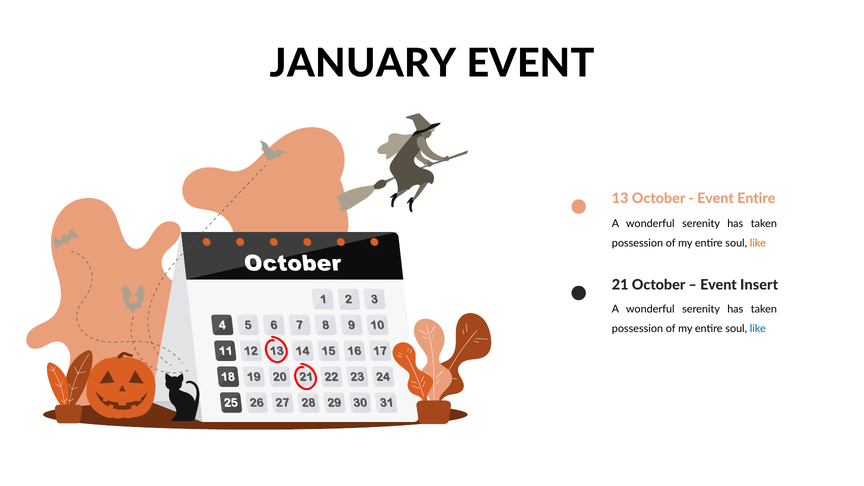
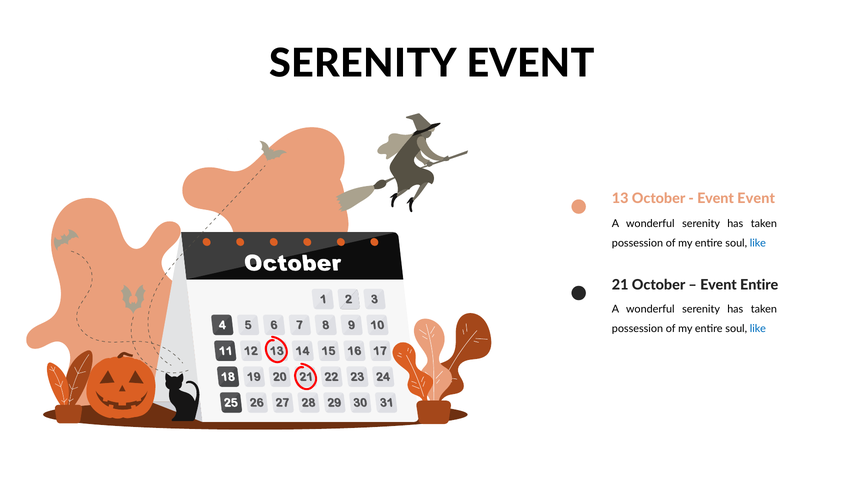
JANUARY: JANUARY -> SERENITY (363, 63)
Event Entire: Entire -> Event (756, 198)
like colour: orange -> blue (758, 243)
Event Insert: Insert -> Entire (759, 285)
